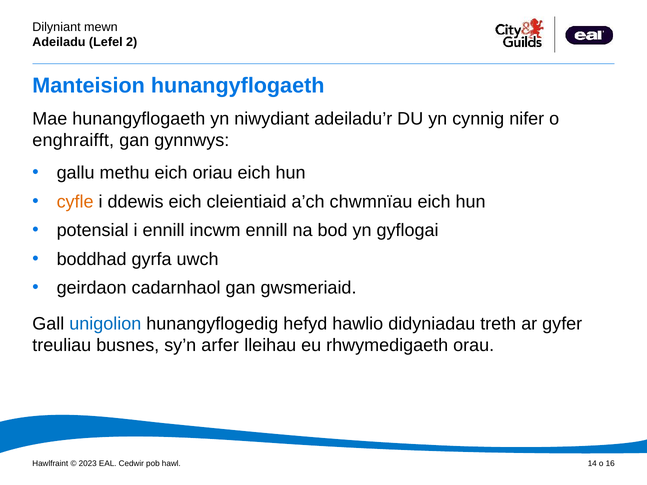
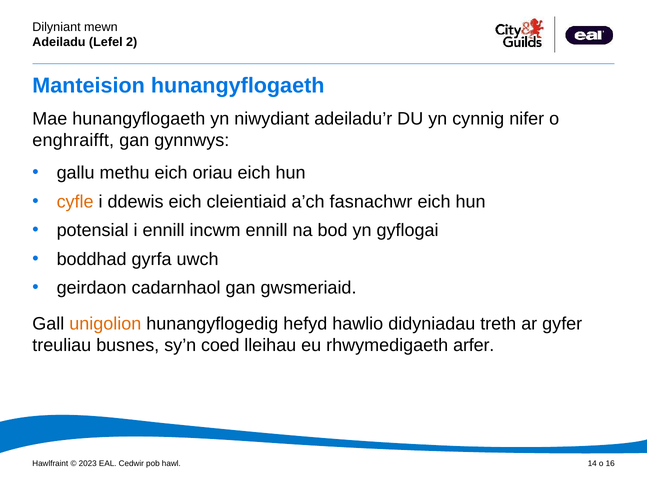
chwmnïau: chwmnïau -> fasnachwr (371, 202)
unigolion colour: blue -> orange (105, 324)
arfer: arfer -> coed (220, 346)
orau: orau -> arfer (474, 346)
